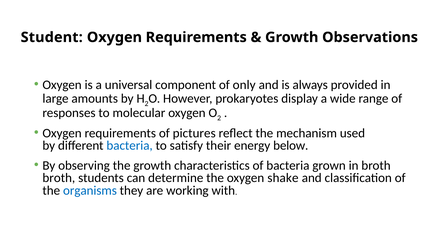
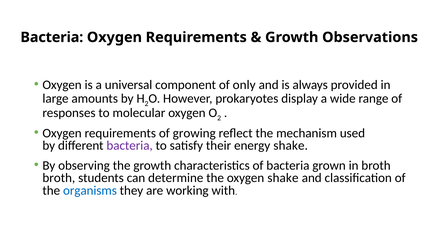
Student: Student -> Bacteria (52, 37)
pictures: pictures -> growing (194, 133)
bacteria colour: blue -> purple (130, 146)
energy below: below -> shake (291, 146)
